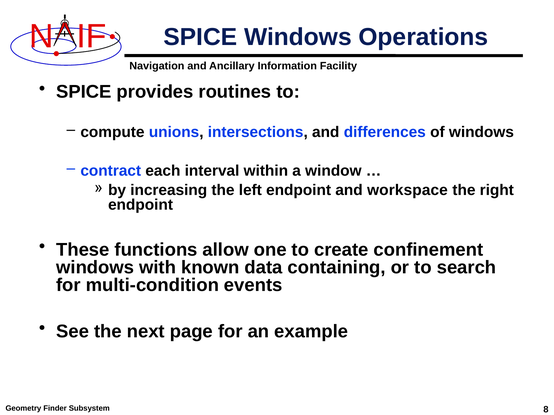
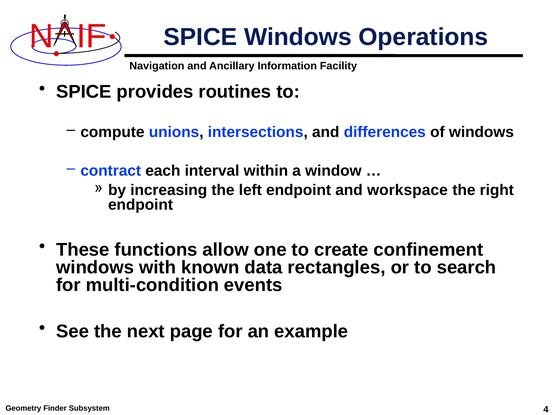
containing: containing -> rectangles (337, 268)
8: 8 -> 4 (546, 410)
